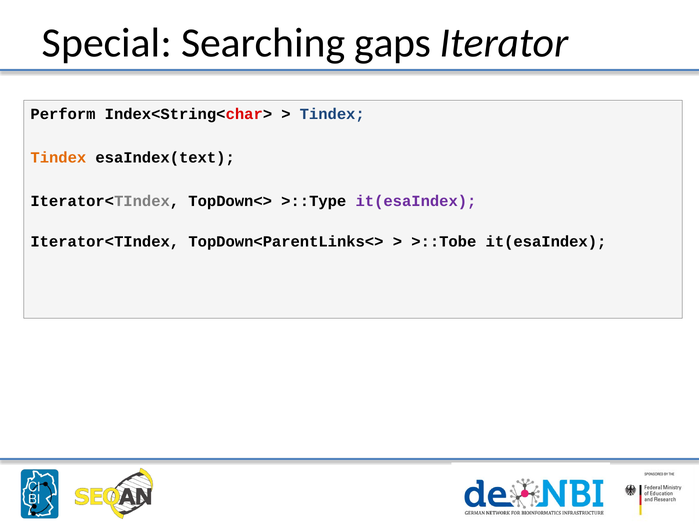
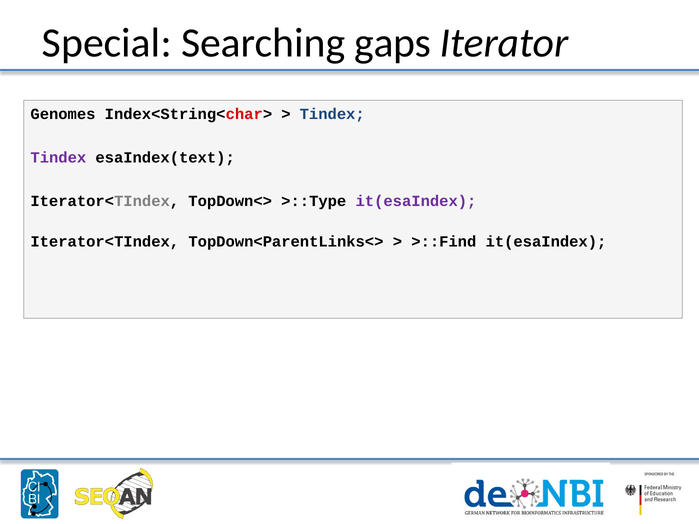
Perform: Perform -> Genomes (63, 114)
Tindex colour: orange -> purple (58, 158)
>::Tobe: >::Tobe -> >::Find (444, 242)
